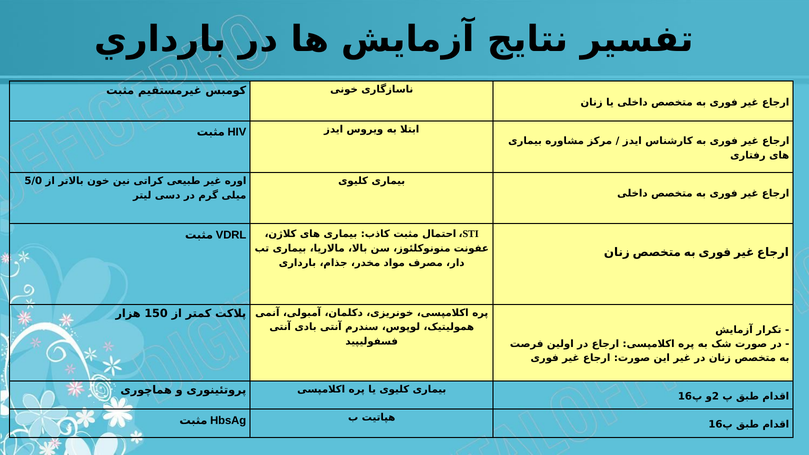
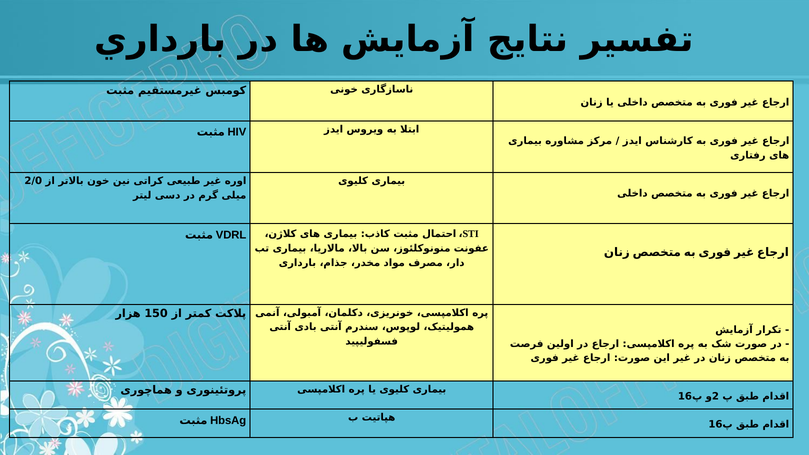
5/0: 5/0 -> 2/0 (33, 181)
